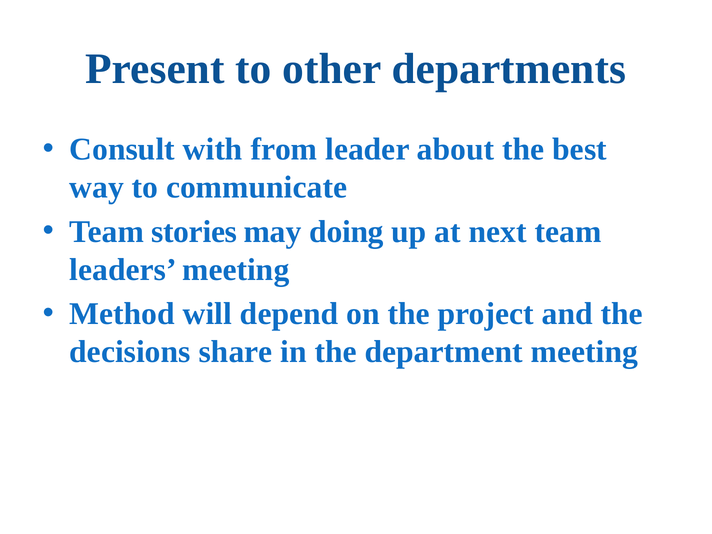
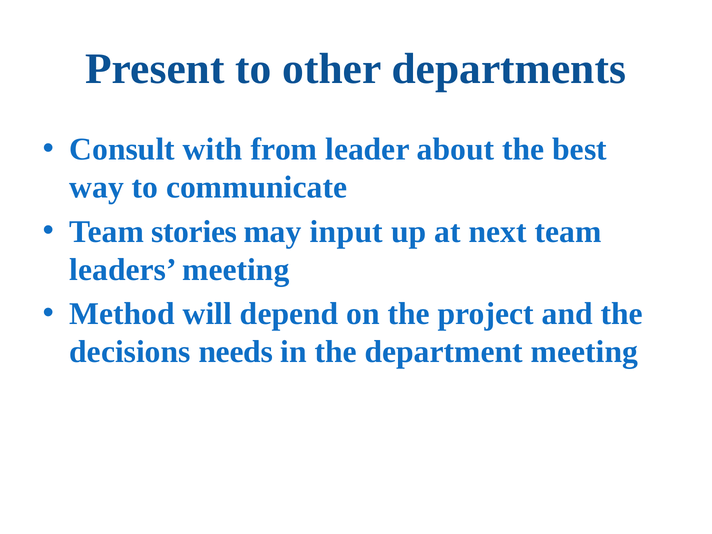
doing: doing -> input (346, 232)
share: share -> needs (236, 352)
